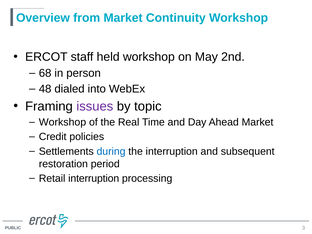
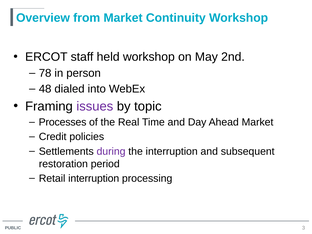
68: 68 -> 78 (45, 73)
Workshop: Workshop -> Processes (63, 122)
during colour: blue -> purple (111, 151)
